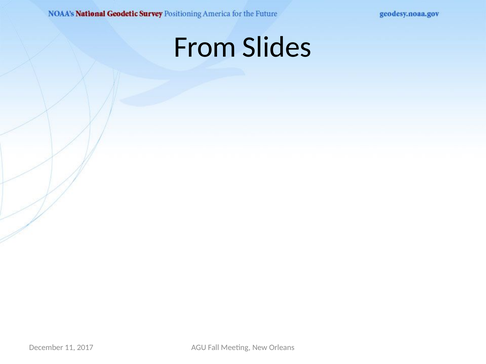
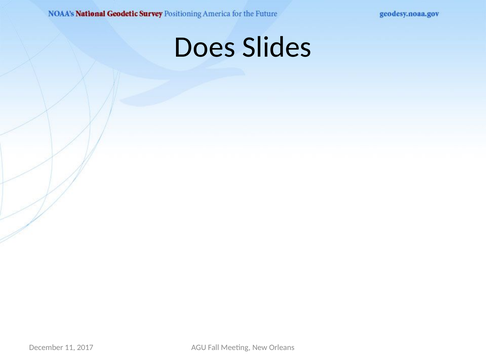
From: From -> Does (205, 47)
